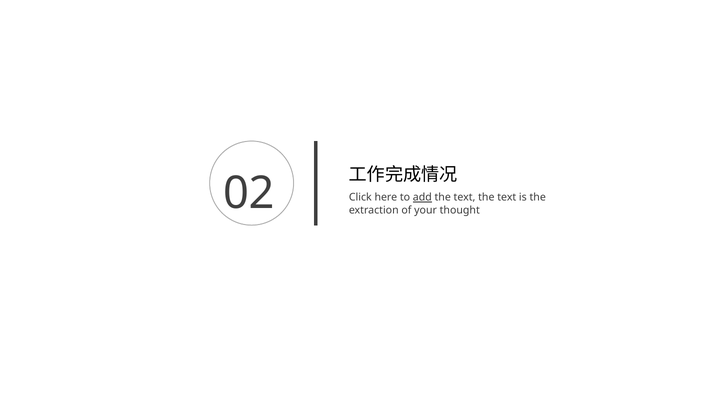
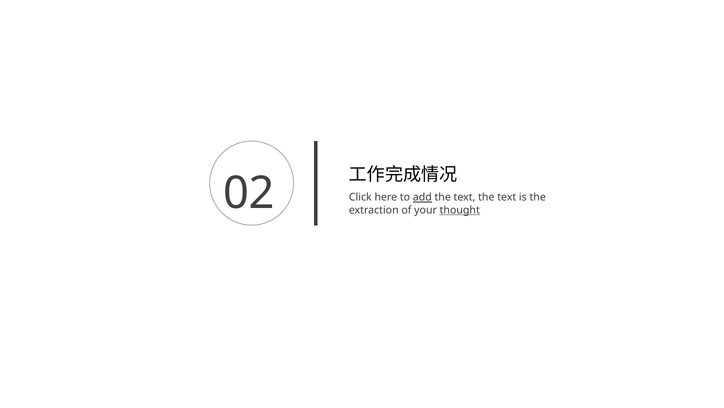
thought underline: none -> present (460, 210)
